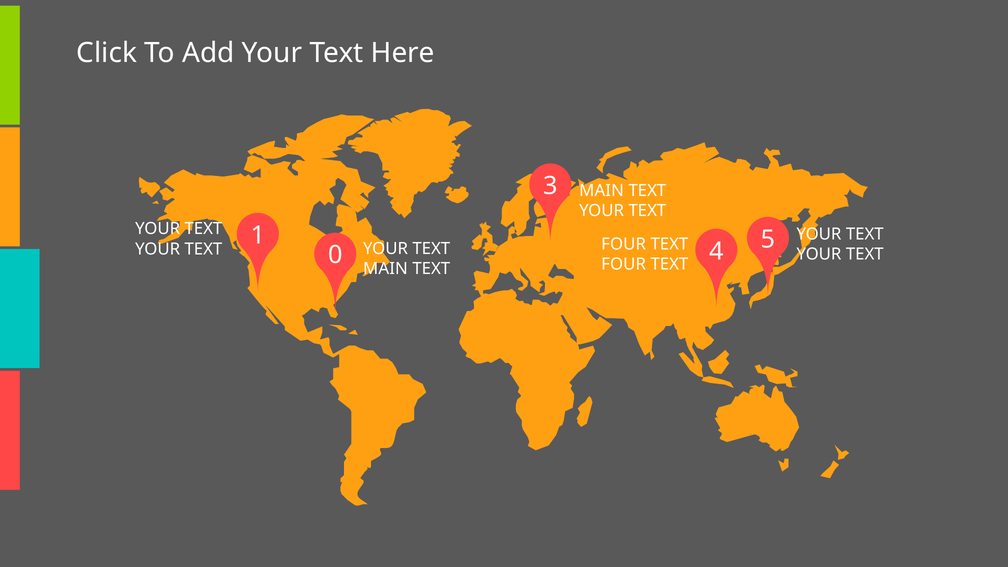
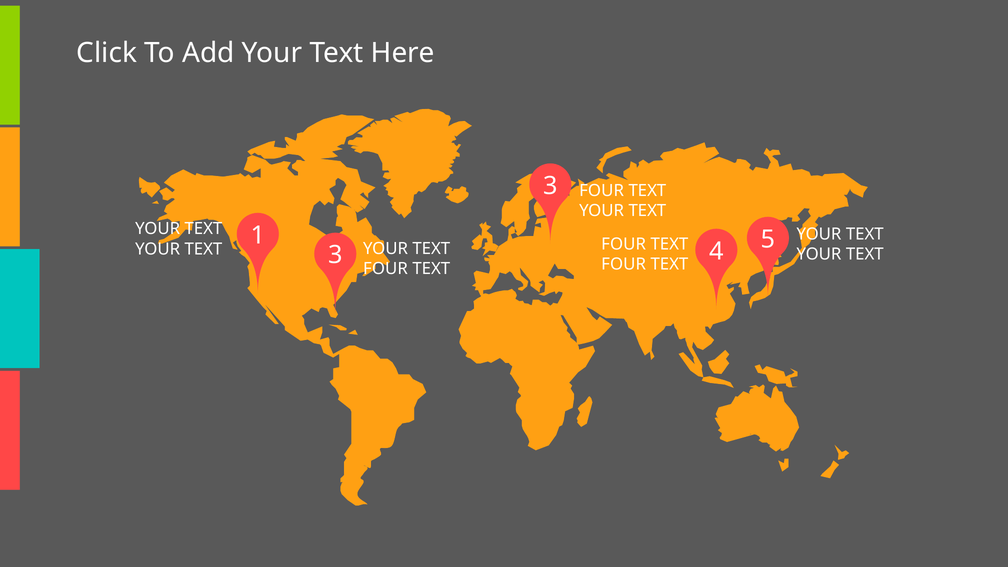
3 MAIN: MAIN -> FOUR (602, 191)
YOUR TEXT 0: 0 -> 3 (335, 255)
MAIN: MAIN -> FOUR (386, 269)
